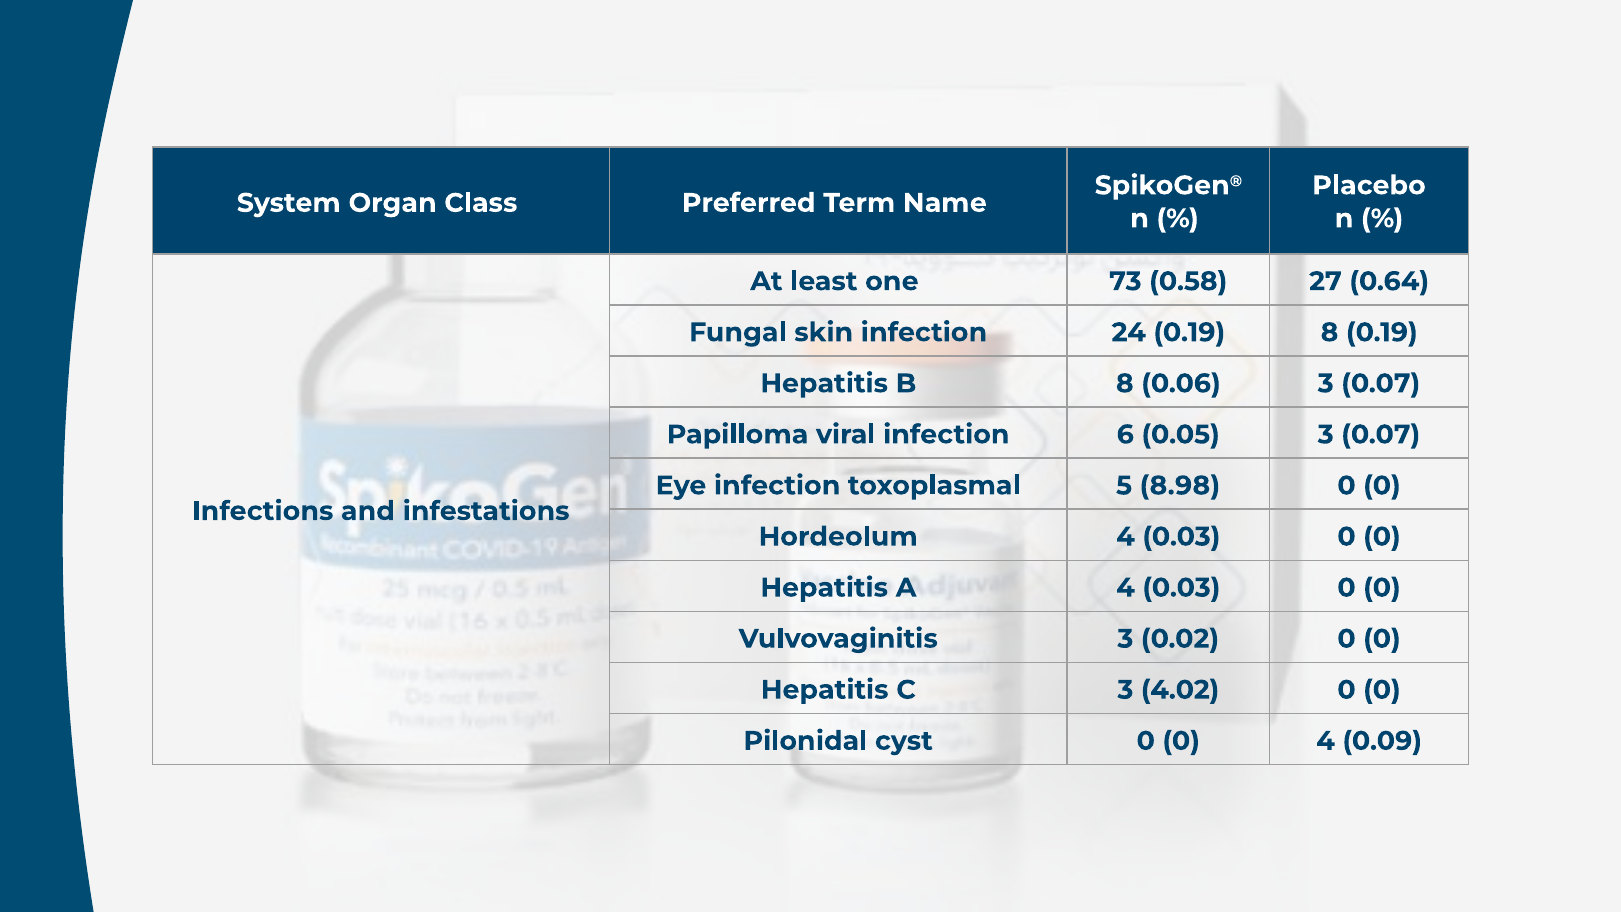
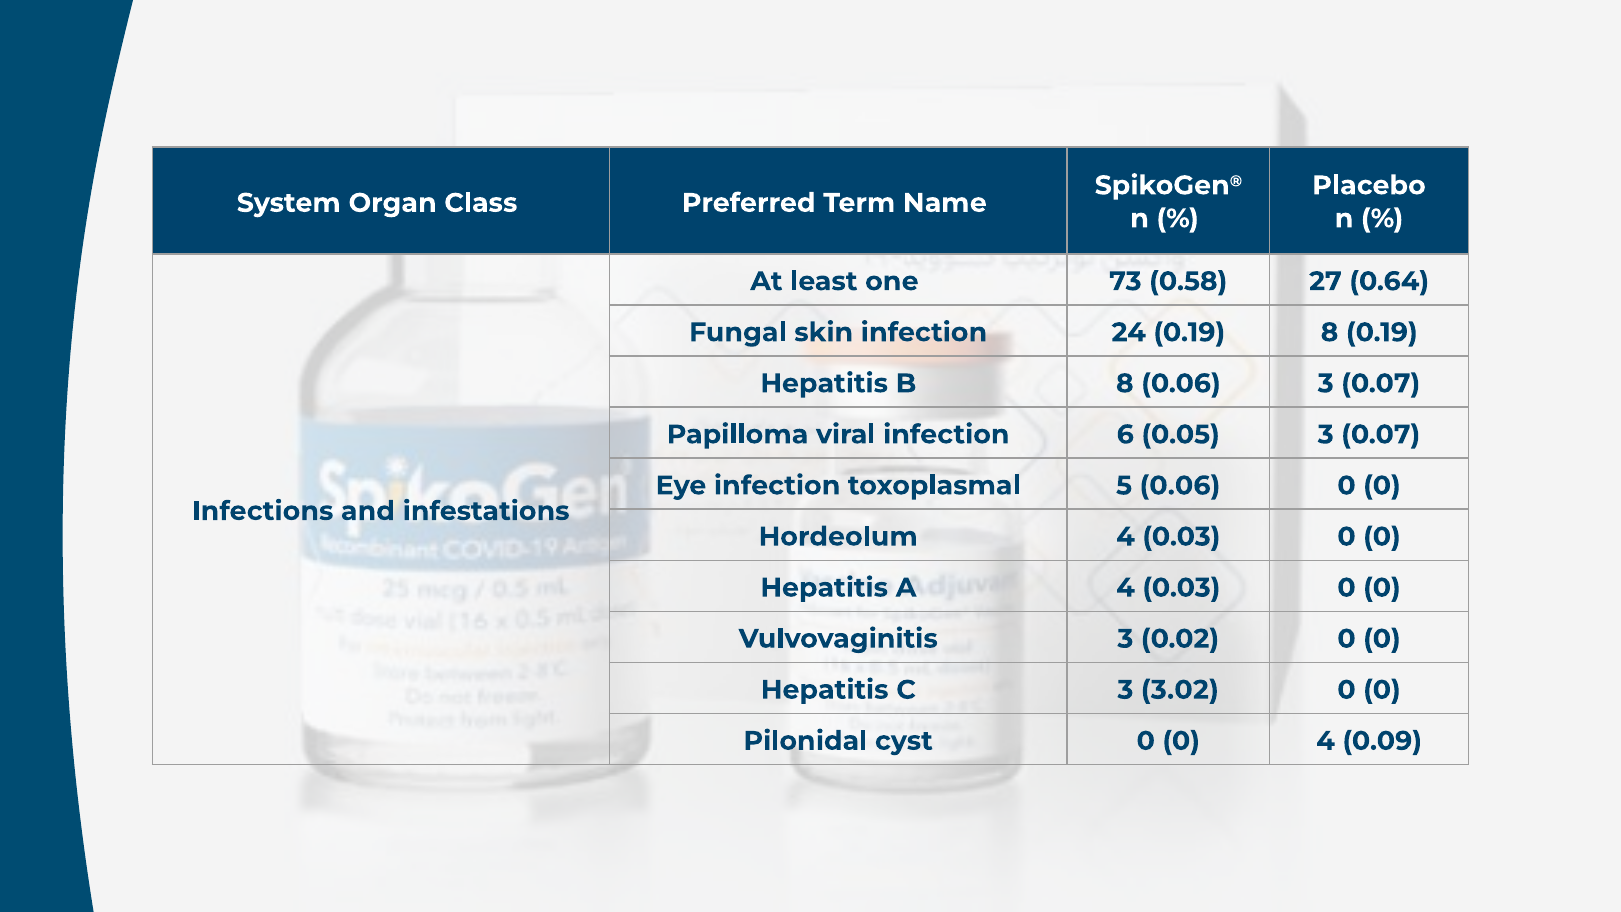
5 8.98: 8.98 -> 0.06 (1180, 485)
4.02: 4.02 -> 3.02 (1180, 690)
